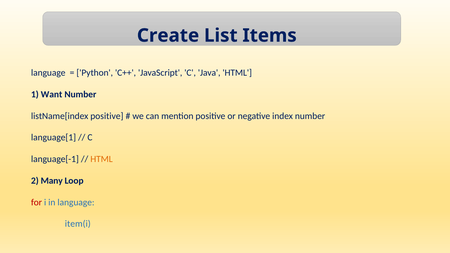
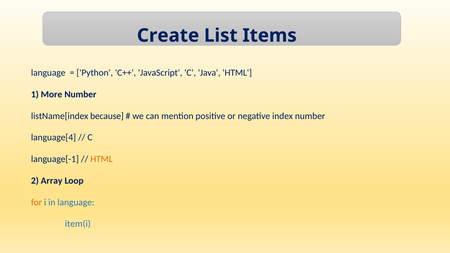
Want: Want -> More (52, 94)
listName[index positive: positive -> because (107, 116)
language[1: language[1 -> language[4 (54, 138)
Many: Many -> Array (52, 181)
for colour: red -> orange (37, 202)
